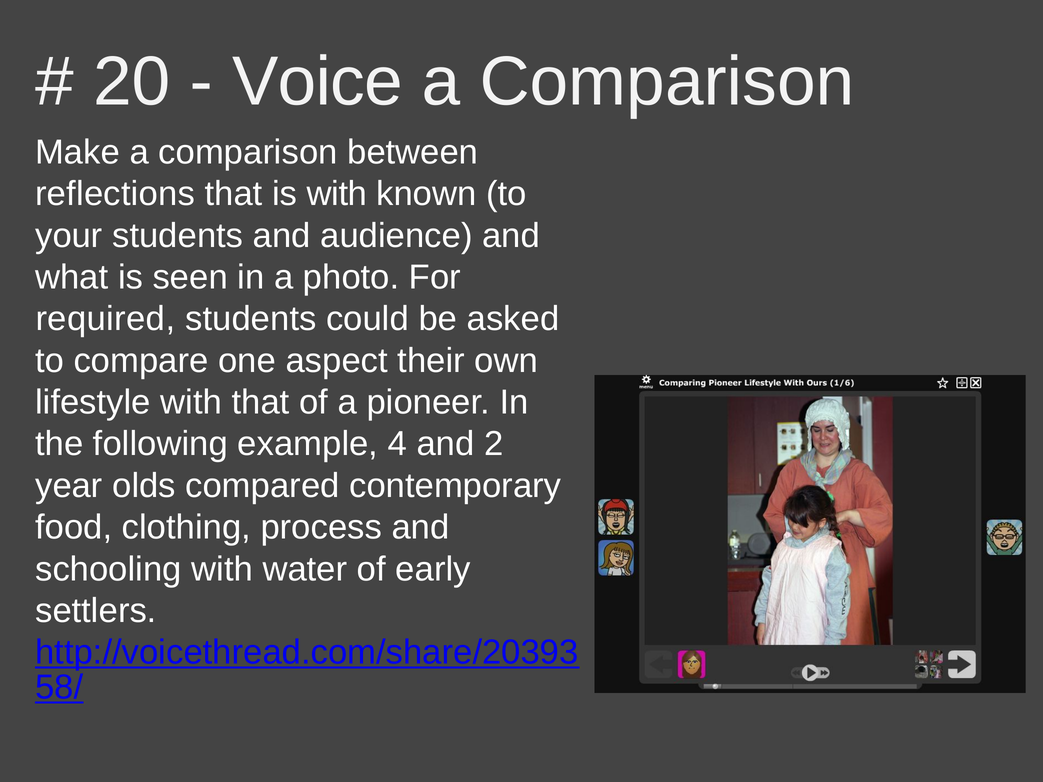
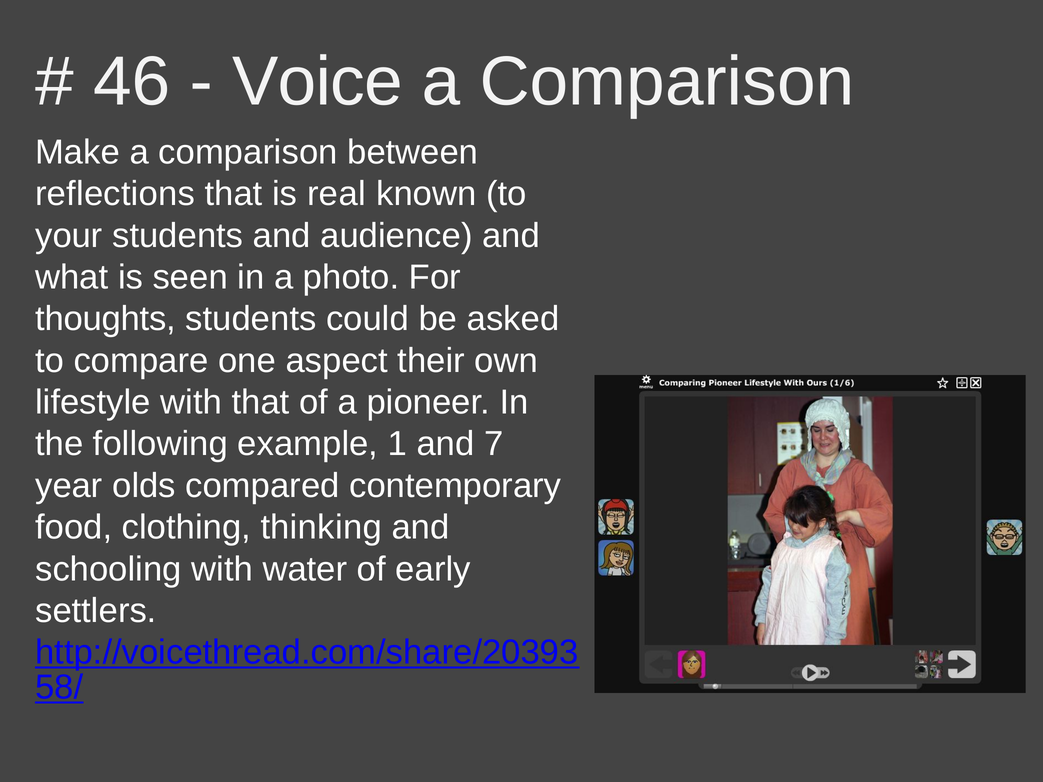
20: 20 -> 46 (132, 82)
is with: with -> real (337, 194)
required: required -> thoughts (106, 319)
4: 4 -> 1 (397, 444)
2: 2 -> 7 (494, 444)
process: process -> thinking (321, 528)
